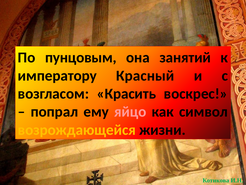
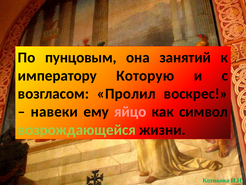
Красный: Красный -> Которую (145, 75)
Красить: Красить -> Пролил (126, 93)
попрал: попрал -> навеки (54, 111)
возрождающейся colour: yellow -> light green (77, 130)
